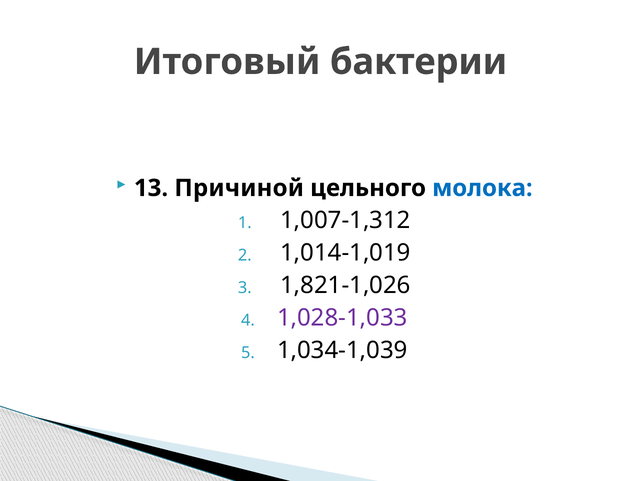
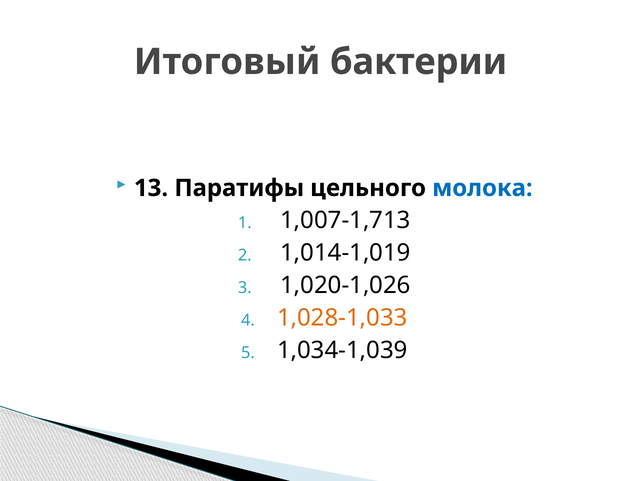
Причиной: Причиной -> Паратифы (239, 188)
1,007-1,312: 1,007-1,312 -> 1,007-1,713 (345, 220)
1,821-1,026: 1,821-1,026 -> 1,020-1,026 (345, 285)
1,028-1,033 colour: purple -> orange (342, 318)
